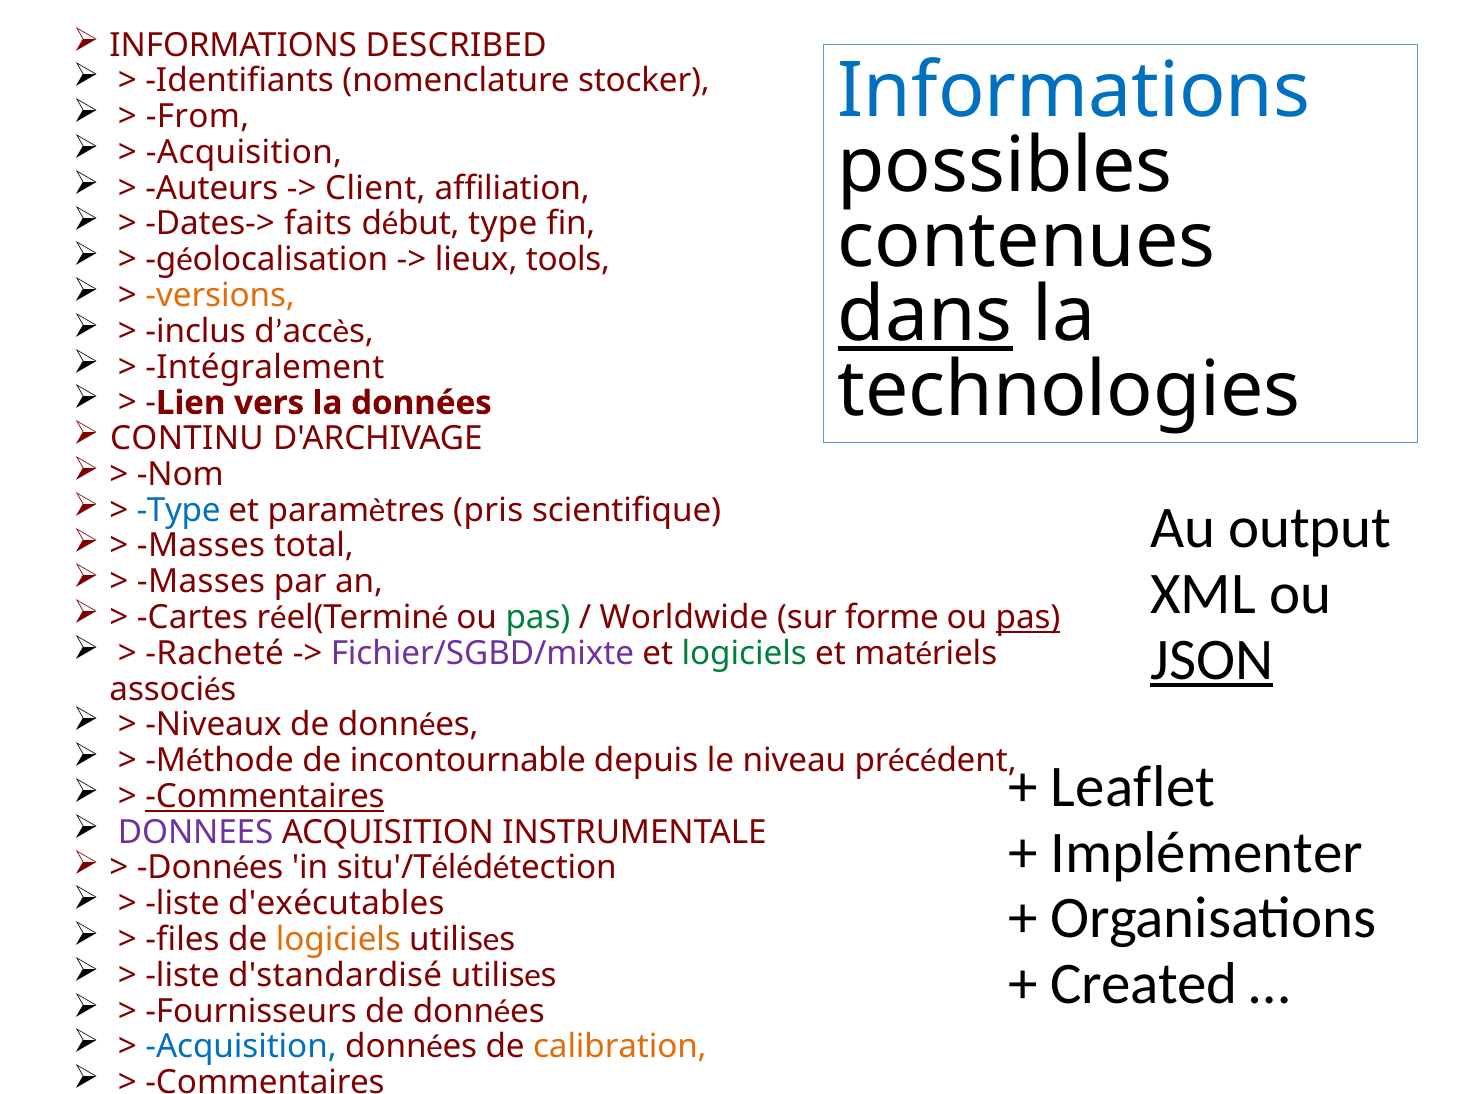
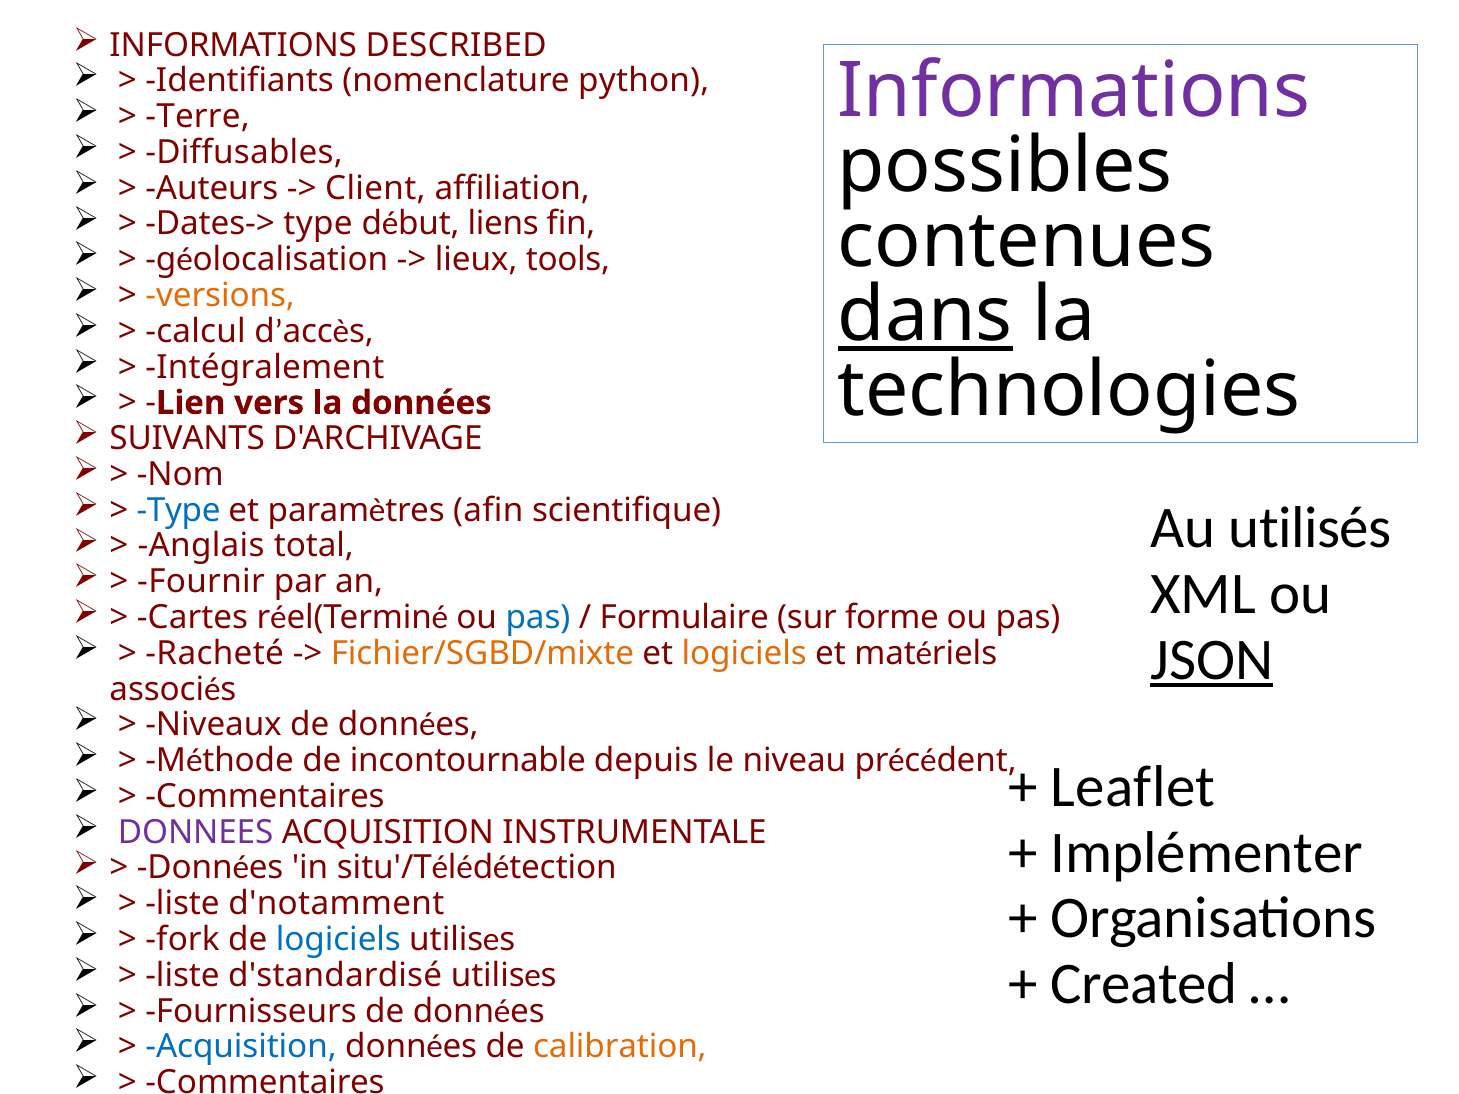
stocker: stocker -> python (644, 81)
Informations colour: blue -> purple (1074, 91)
From: From -> Terre (198, 117)
Acquisition: Acquisition -> Diffusables (244, 153)
Dates-> faits: faits -> type (318, 224)
type: type -> liens (503, 224)
inclus: inclus -> calcul (196, 331)
CONTINU: CONTINU -> SUIVANTS (187, 439)
pris: pris -> afin (488, 510)
output: output -> utilisés (1310, 528)
Masses: Masses -> Anglais (201, 546)
Masses: Masses -> Fournir (201, 582)
pas colour: green -> blue (538, 618)
Worldwide: Worldwide -> Formulaire (684, 618)
pas underline: present -> none (1028, 618)
Fichier/SGBD/mixte colour: purple -> orange (482, 654)
logiciels colour: green -> orange (744, 654)
Commentaires underline: present -> none (265, 797)
d'exécutables: d'exécutables -> d'notamment (336, 904)
files: files -> fork (183, 940)
logiciels colour: orange -> blue (338, 940)
